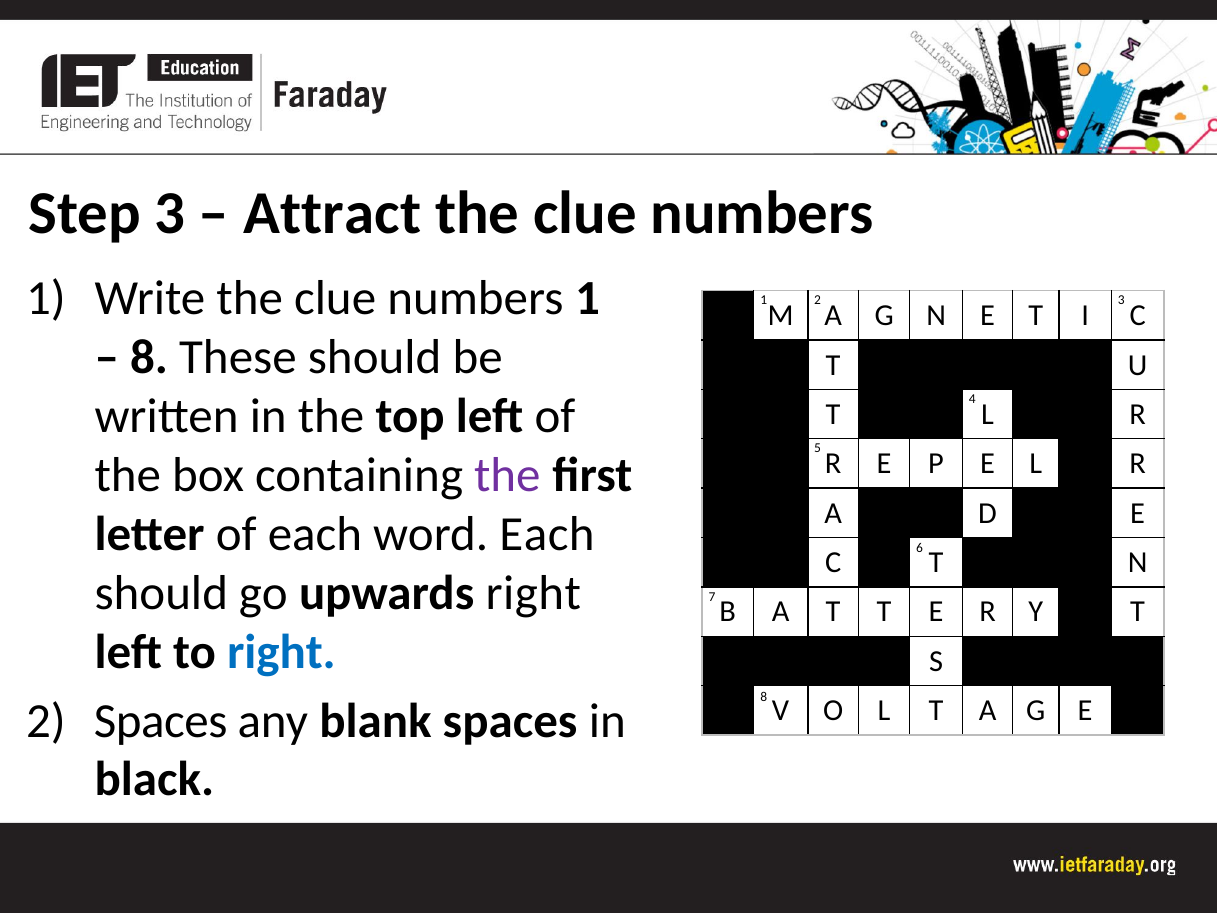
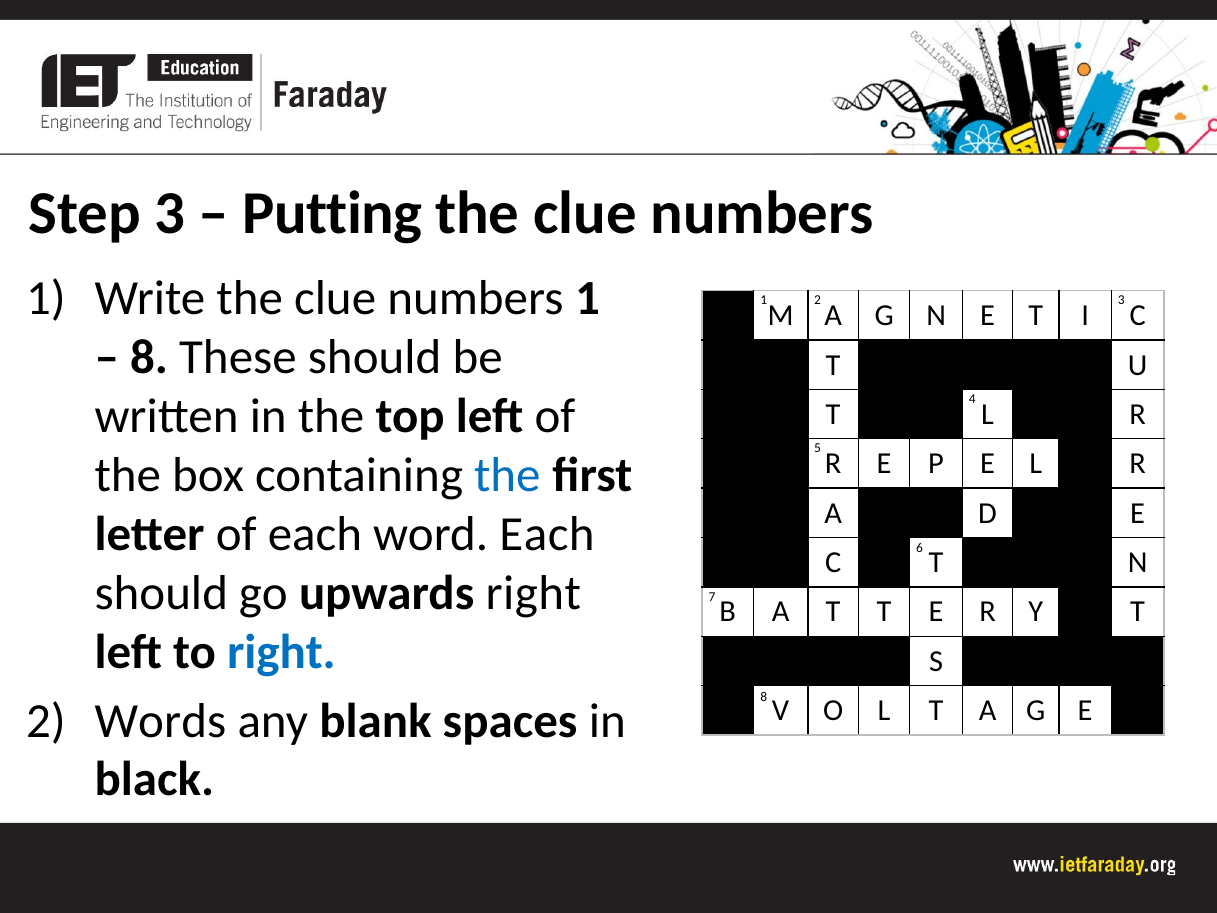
Attract: Attract -> Putting (332, 213)
the colour: purple -> blue (507, 475)
2 Spaces: Spaces -> Words (160, 721)
